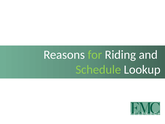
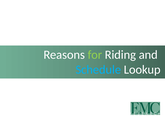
Schedule colour: light green -> light blue (98, 69)
